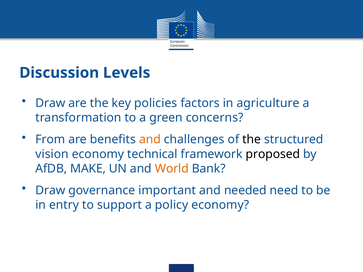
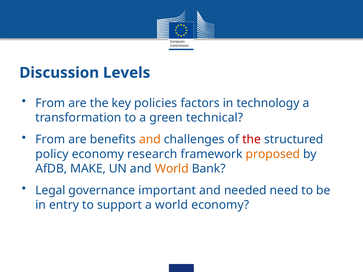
Draw: Draw -> From (50, 103)
agriculture: agriculture -> technology (268, 103)
concerns: concerns -> technical (215, 118)
the colour: black -> red (252, 140)
vision: vision -> policy (52, 154)
technical: technical -> research (152, 154)
proposed colour: black -> orange (273, 154)
Draw: Draw -> Legal (50, 191)
a policy: policy -> world (172, 205)
